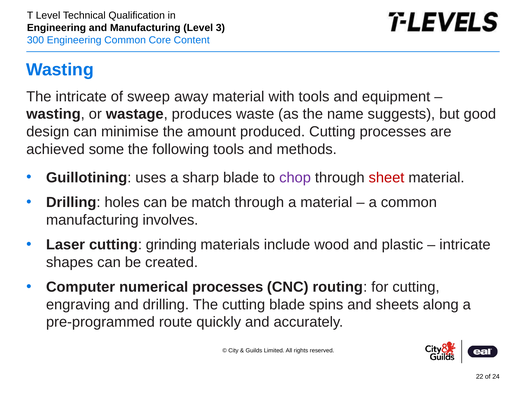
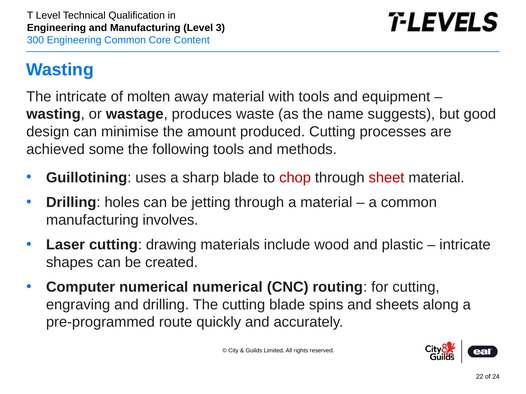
sweep: sweep -> molten (149, 97)
chop colour: purple -> red (295, 178)
match: match -> jetting (211, 203)
grinding: grinding -> drawing (171, 245)
numerical processes: processes -> numerical (228, 287)
